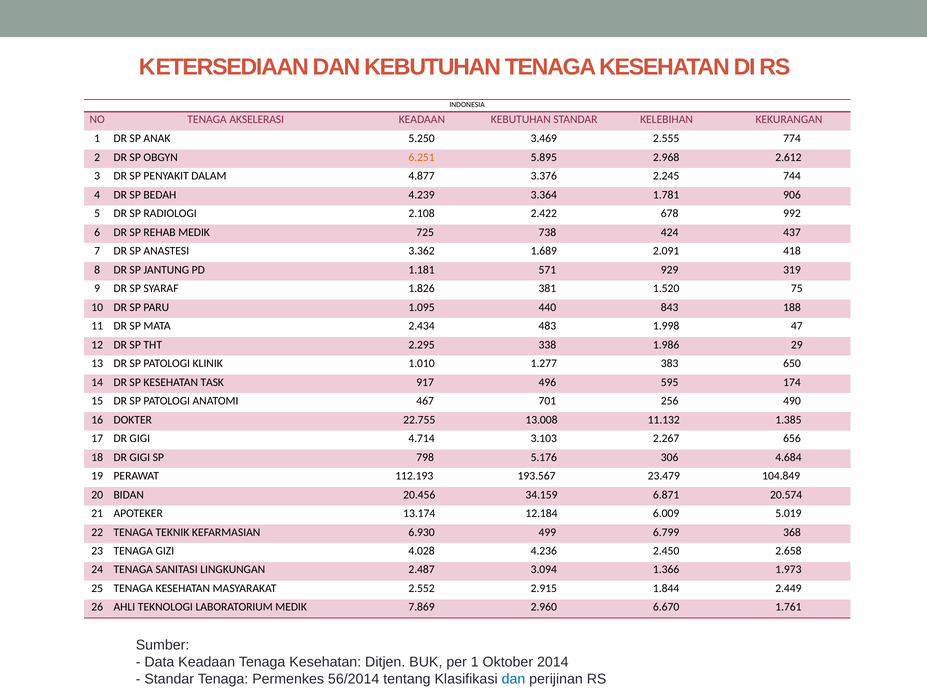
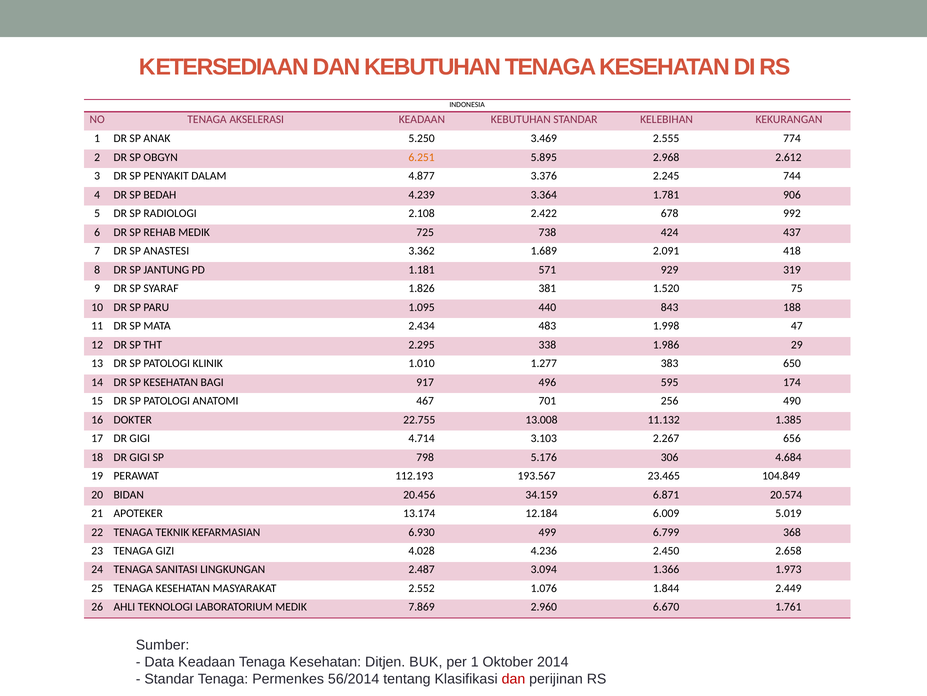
TASK: TASK -> BAGI (212, 382)
23.479: 23.479 -> 23.465 (664, 475)
2.915: 2.915 -> 1.076 (544, 588)
dan colour: blue -> red (513, 678)
